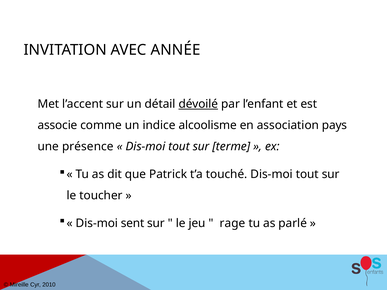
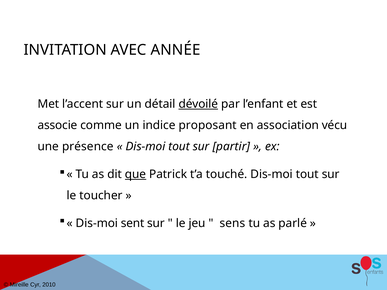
alcoolisme: alcoolisme -> proposant (208, 125)
pays: pays -> vécu (335, 125)
terme: terme -> partir (231, 147)
que underline: none -> present (136, 174)
rage: rage -> sens (232, 223)
